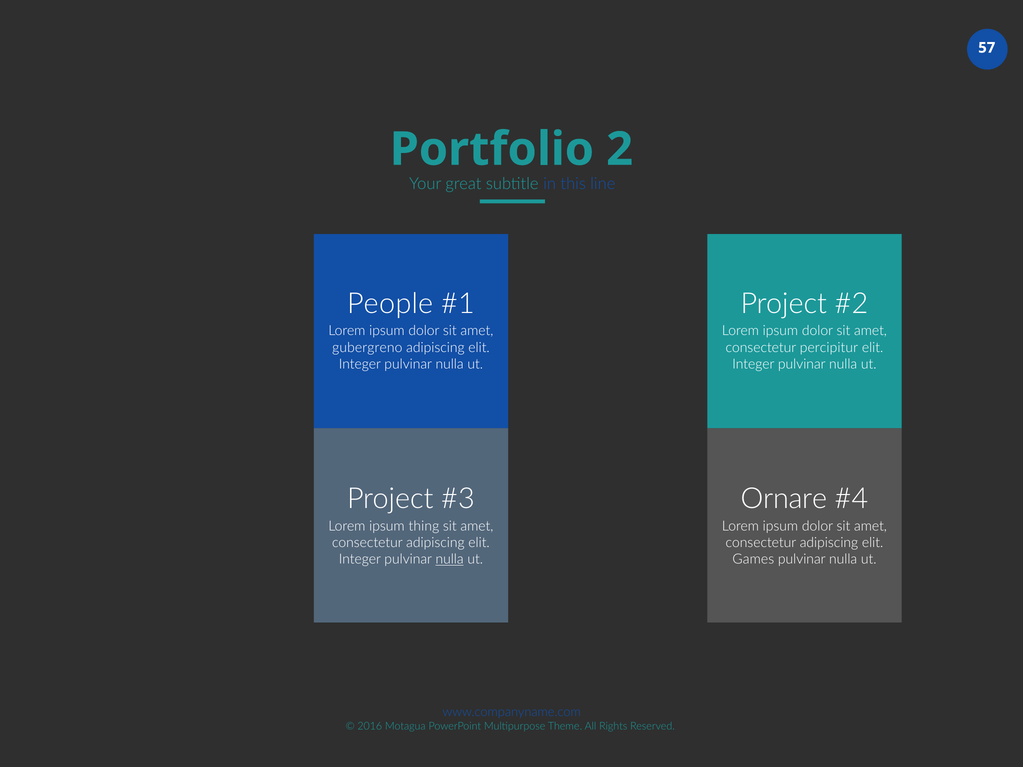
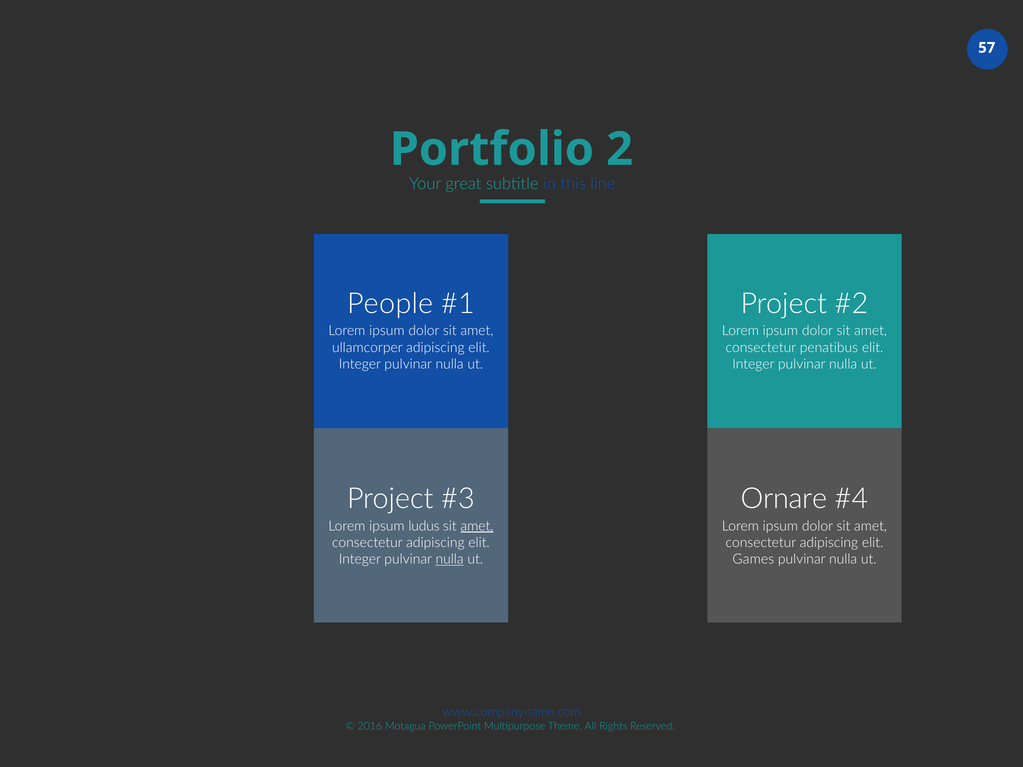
gubergreno: gubergreno -> ullamcorper (367, 348)
percipitur: percipitur -> penatibus (829, 348)
thing: thing -> ludus (424, 526)
amet underline: none -> present (477, 526)
